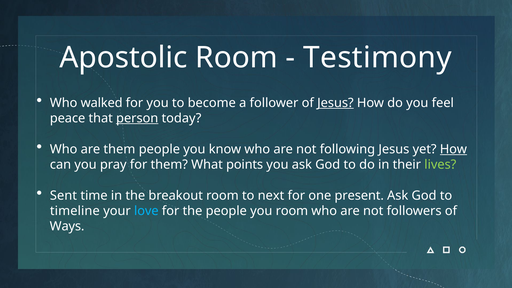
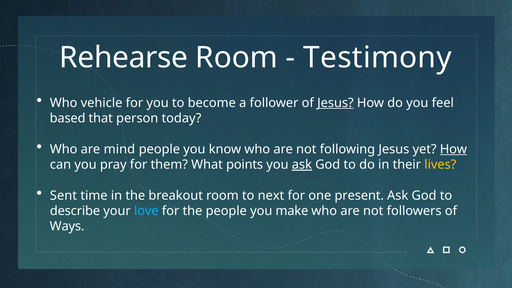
Apostolic: Apostolic -> Rehearse (124, 58)
walked: walked -> vehicle (102, 103)
peace: peace -> based (68, 118)
person underline: present -> none (137, 118)
are them: them -> mind (119, 149)
ask underline: none -> present (302, 165)
lives colour: light green -> yellow (440, 165)
timeline: timeline -> describe (75, 211)
you room: room -> make (292, 211)
